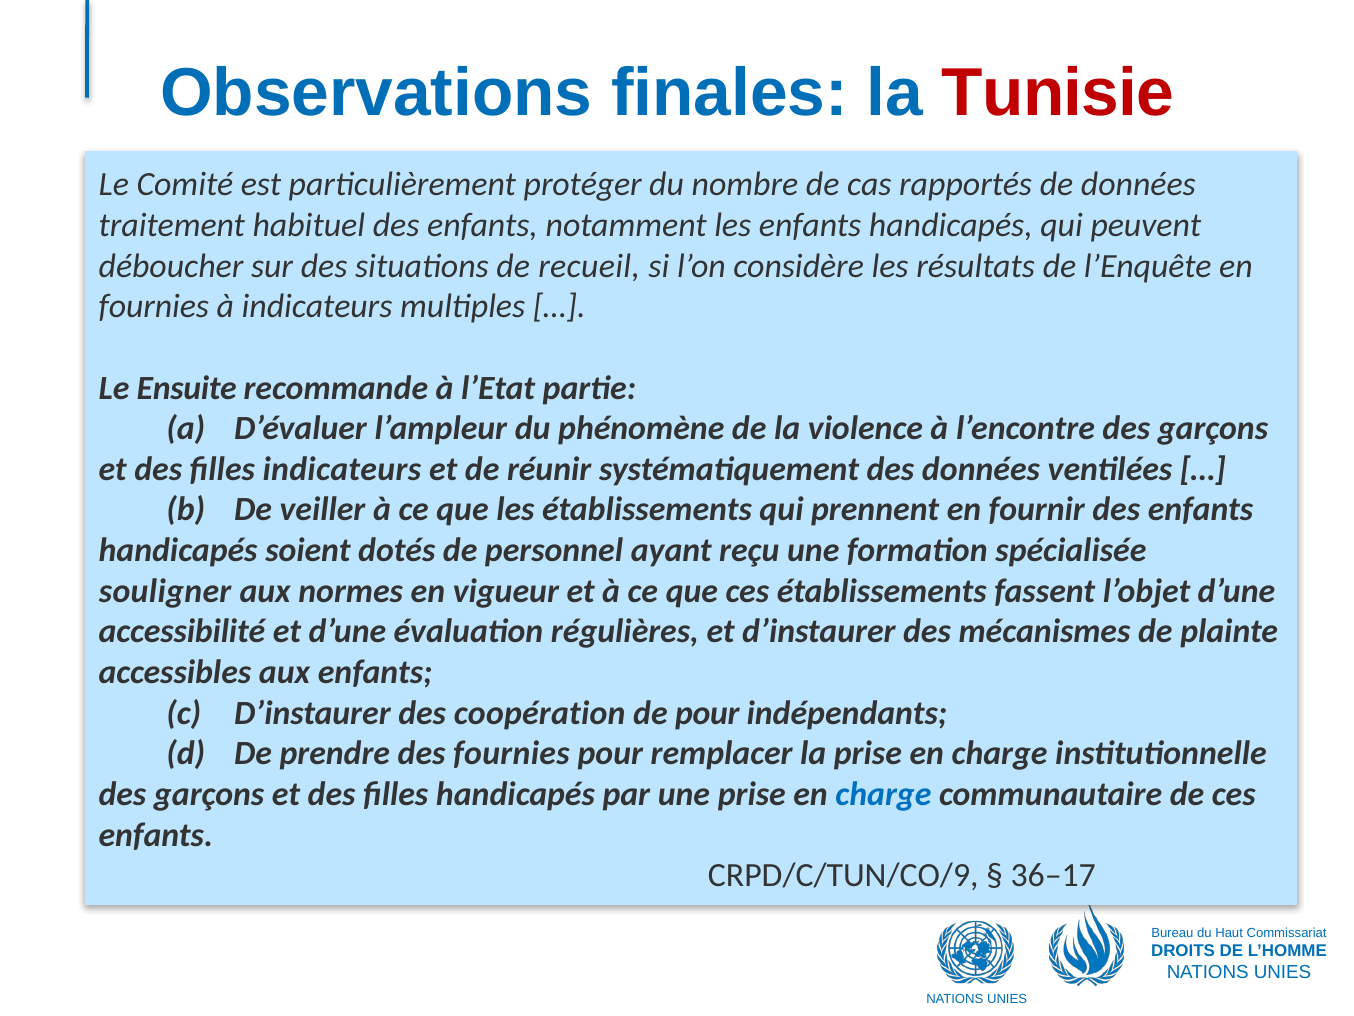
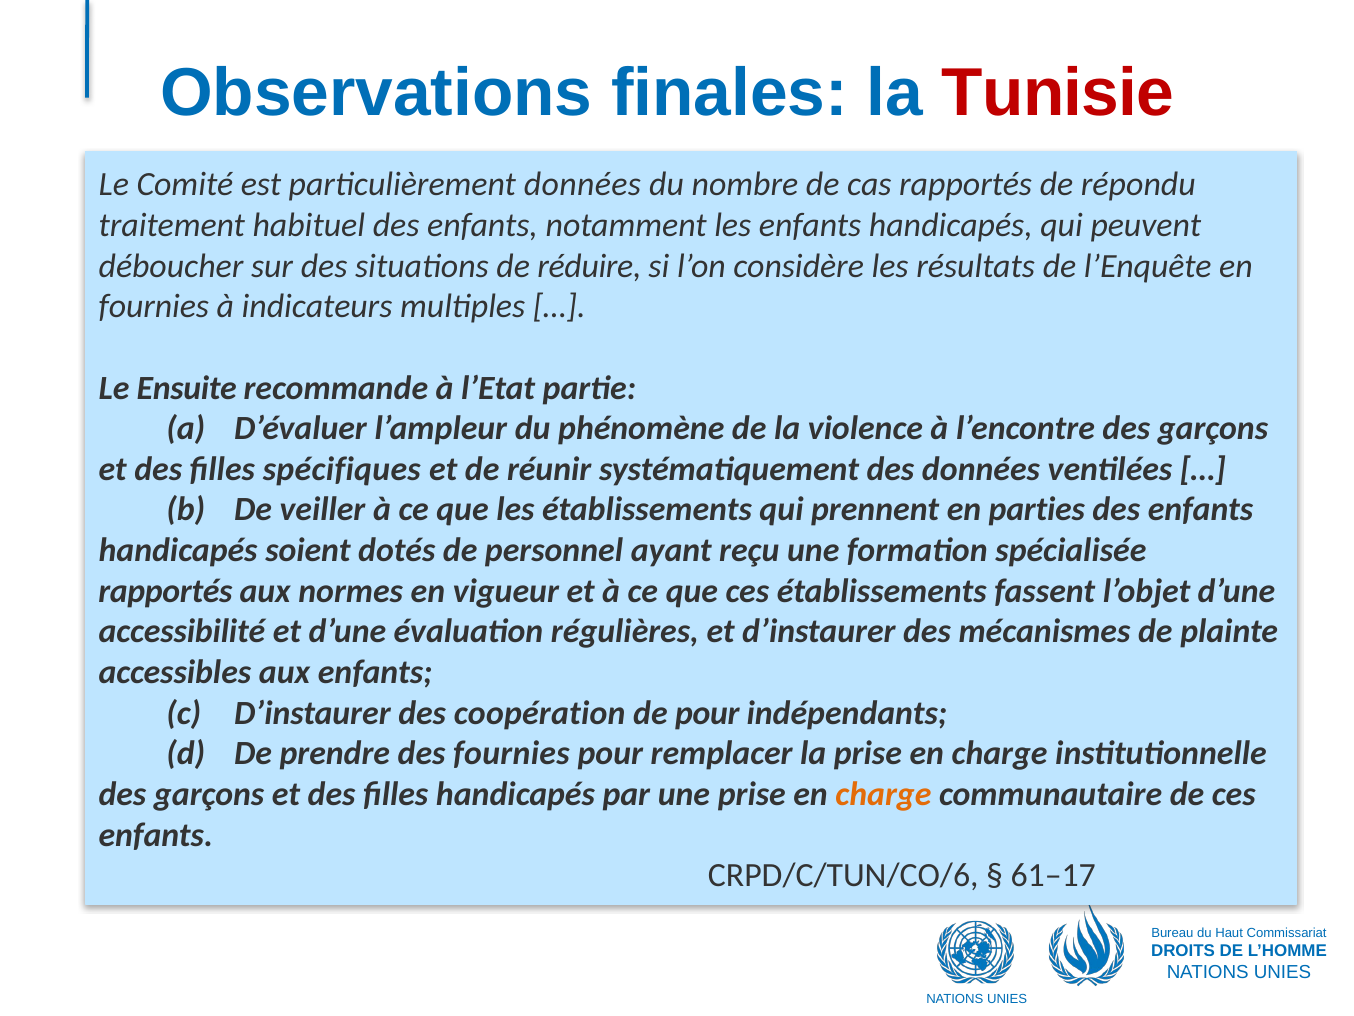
particulièrement protéger: protéger -> données (583, 185)
de données: données -> répondu (1138, 185)
recueil: recueil -> réduire (589, 266)
filles indicateurs: indicateurs -> spécifiques (342, 469)
fournir: fournir -> parties (1037, 510)
souligner: souligner -> rapportés (165, 591)
charge colour: blue -> orange (883, 794)
CRPD/C/TUN/CO/9: CRPD/C/TUN/CO/9 -> CRPD/C/TUN/CO/6 (843, 875)
36–17: 36–17 -> 61–17 (1053, 875)
